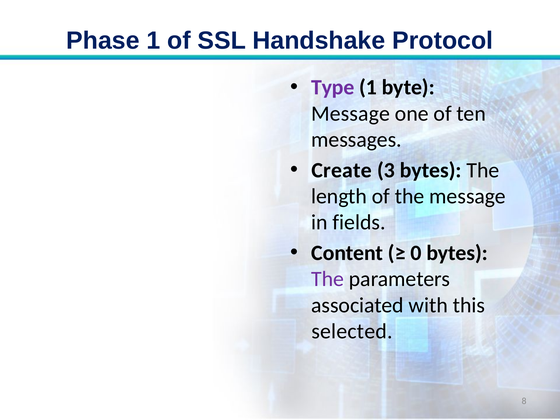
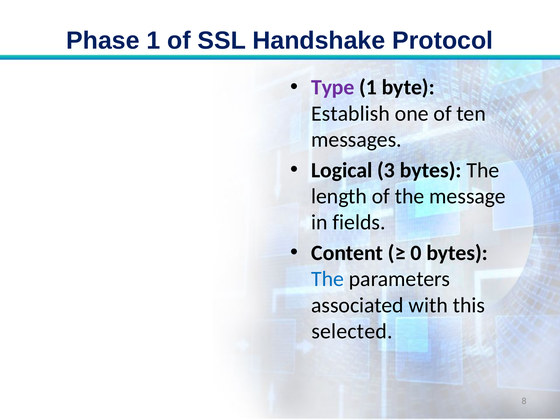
Message: Message -> Establish (351, 113)
Create: Create -> Logical (342, 170)
The colour: purple -> blue (328, 279)
